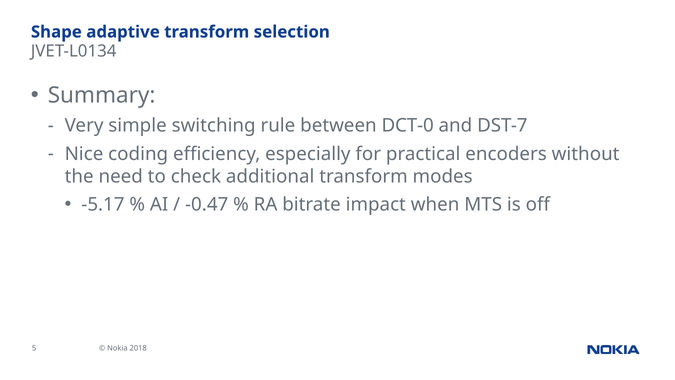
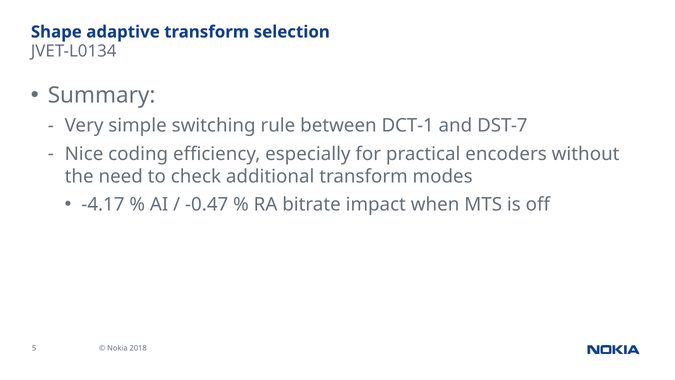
DCT-0: DCT-0 -> DCT-1 (408, 126)
-5.17: -5.17 -> -4.17 (103, 204)
